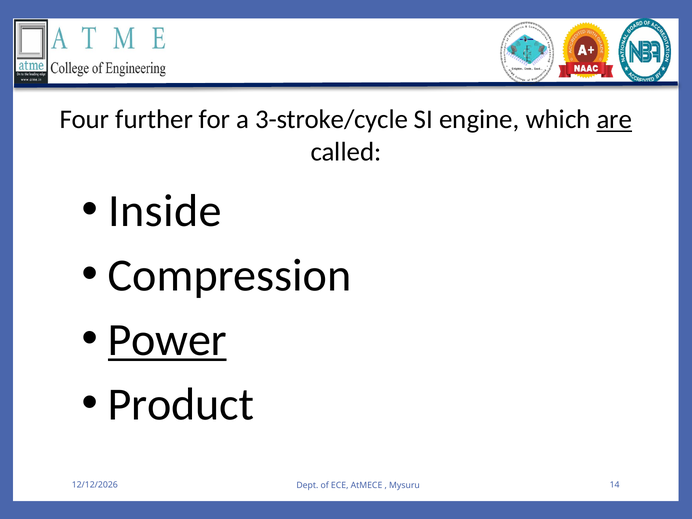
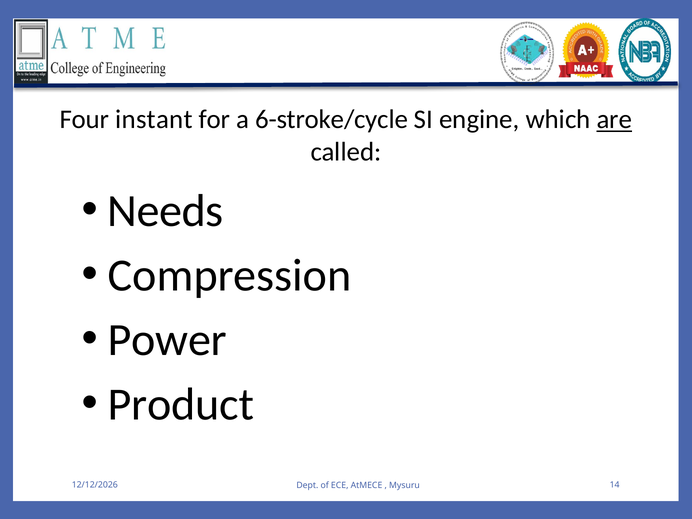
further: further -> instant (154, 120)
3-stroke/cycle: 3-stroke/cycle -> 6-stroke/cycle (332, 120)
Inside: Inside -> Needs (165, 211)
Power underline: present -> none (167, 340)
